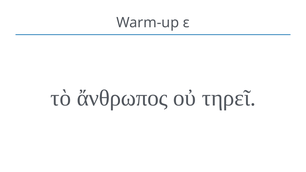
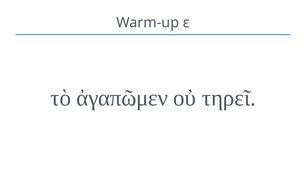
ἄνθρωπος: ἄνθρωπος -> ἀγαπῶμεν (122, 98)
